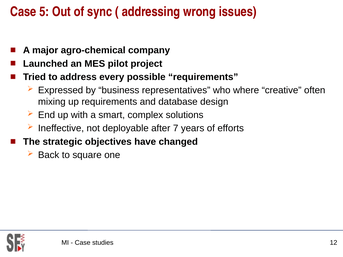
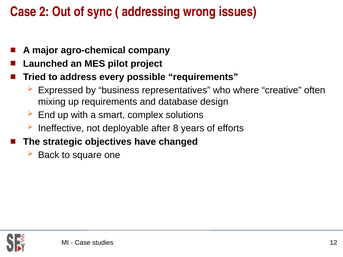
5: 5 -> 2 (44, 12)
7: 7 -> 8 (176, 128)
